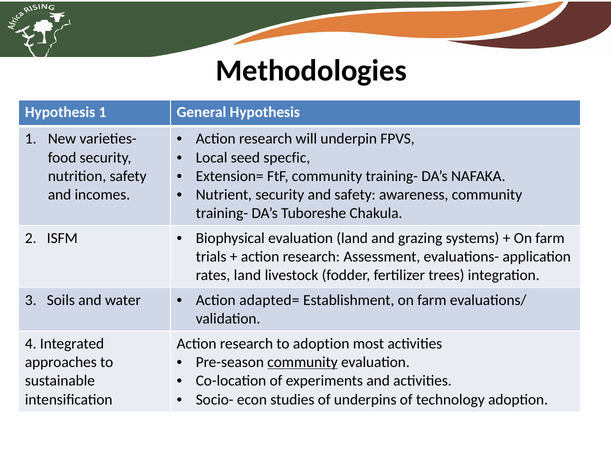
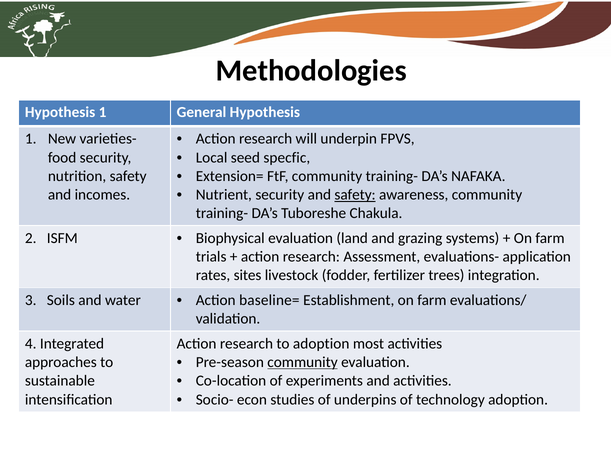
safety underline: none -> present (355, 195)
rates land: land -> sites (248, 276)
adapted=: adapted= -> baseline= (269, 300)
